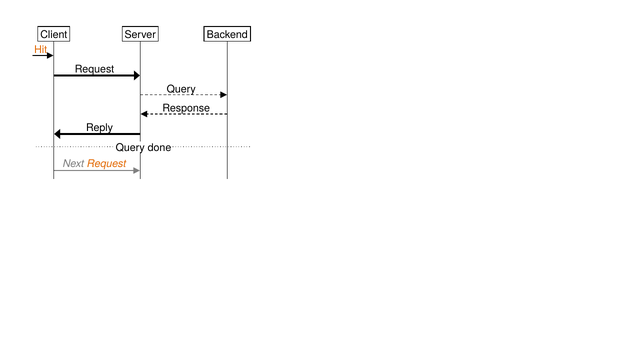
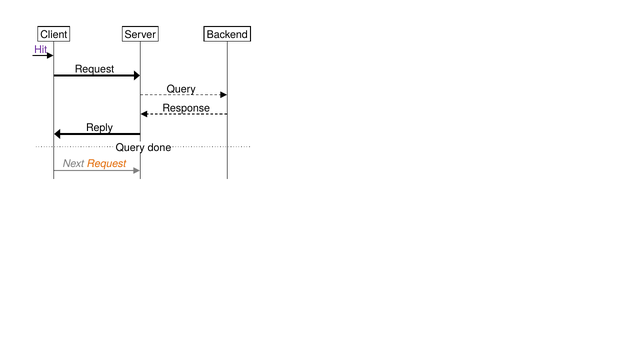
Hit colour: orange -> purple (41, 50)
